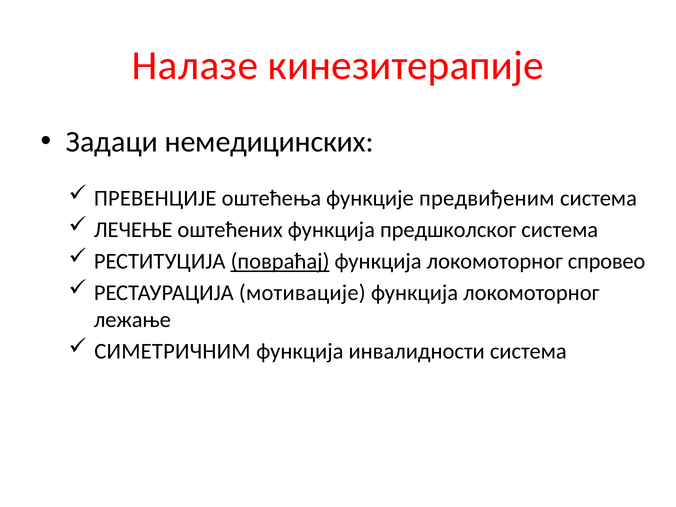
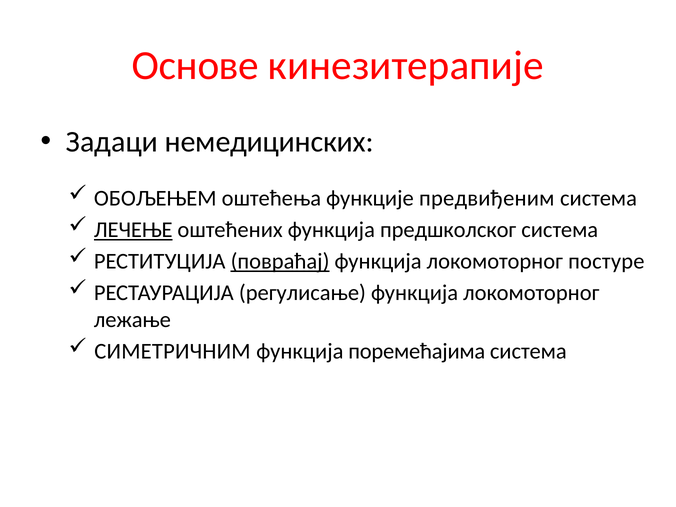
Налазе: Налазе -> Основе (195, 65)
ПРЕВЕНЦИЈЕ: ПРЕВЕНЦИЈЕ -> ОБОЉЕЊЕМ (155, 198)
ЛЕЧЕЊЕ underline: none -> present (133, 230)
спровео: спровео -> постуре (606, 261)
мотивације: мотивације -> регулисање (302, 293)
инвалидности: инвалидности -> поремећајима (417, 352)
